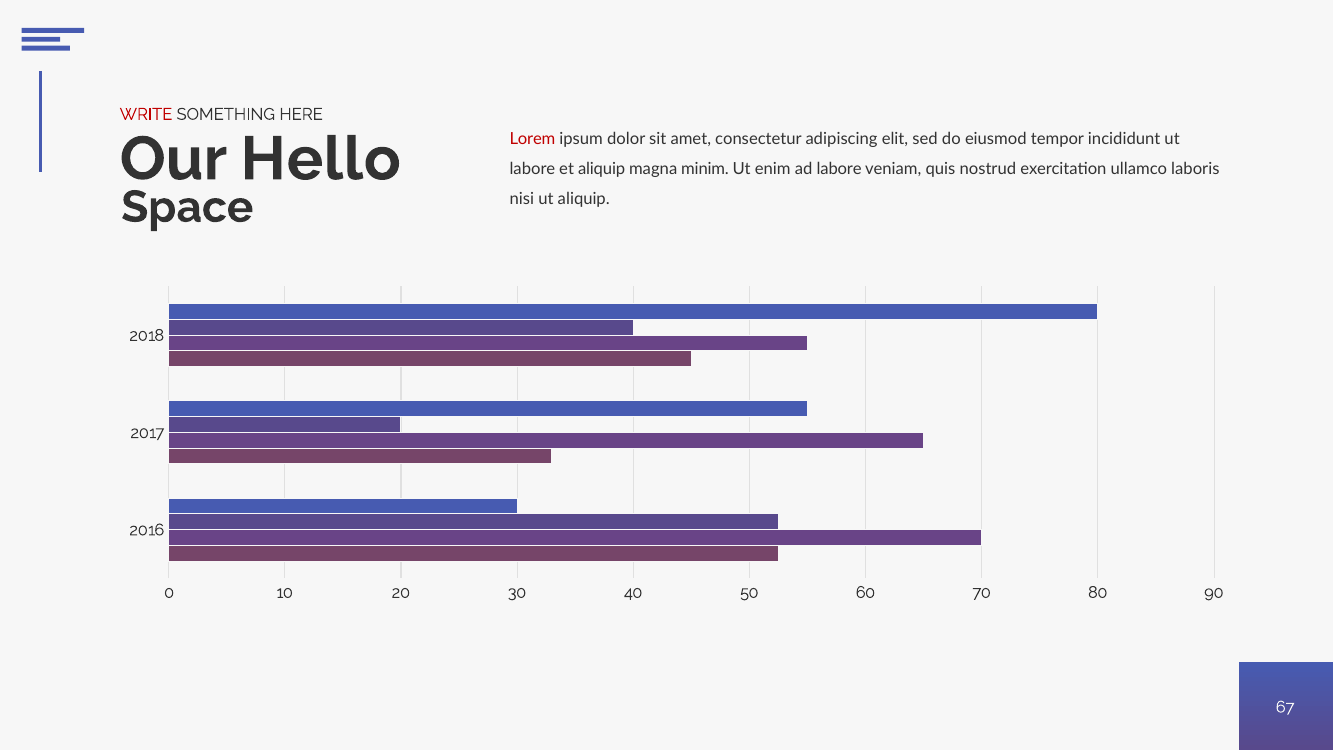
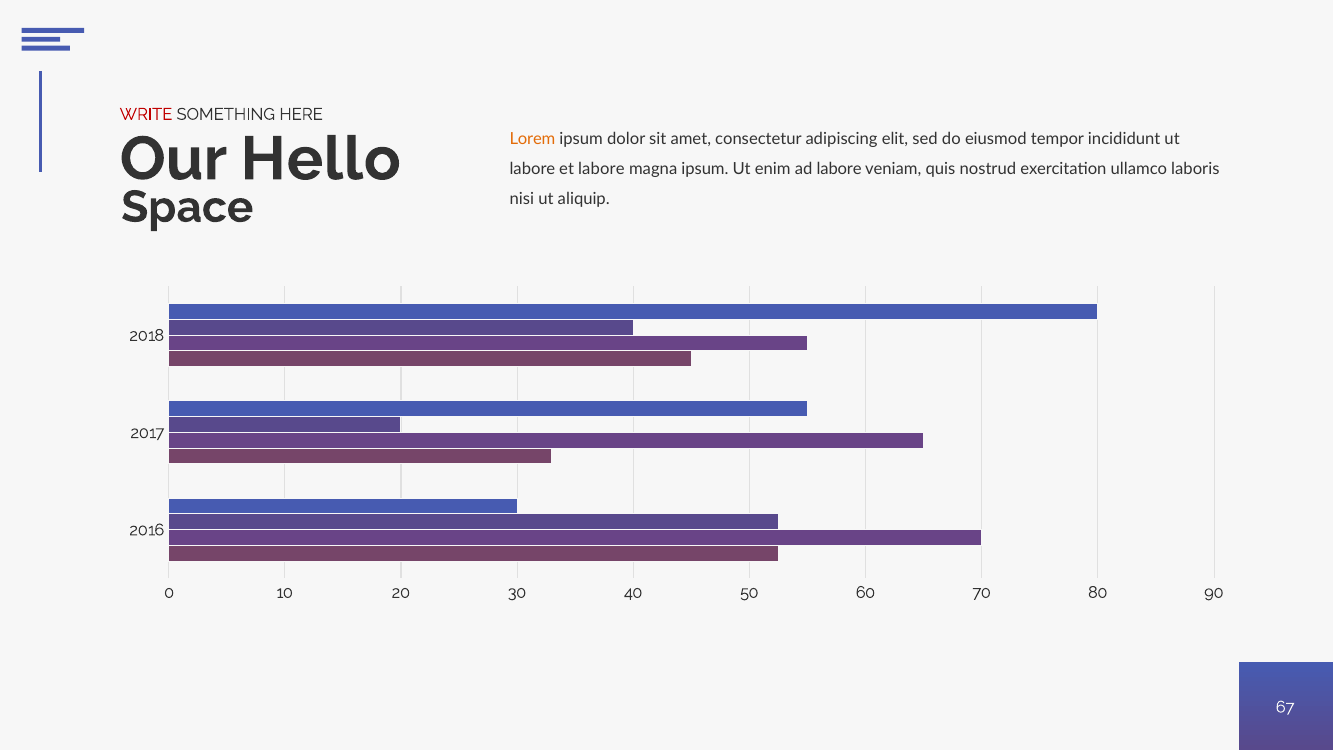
Lorem colour: red -> orange (532, 139)
et aliquip: aliquip -> labore (601, 169)
magna minim: minim -> ipsum (705, 169)
